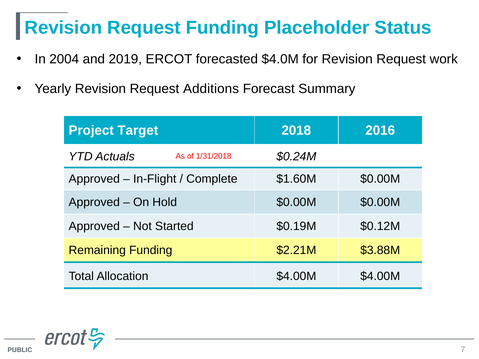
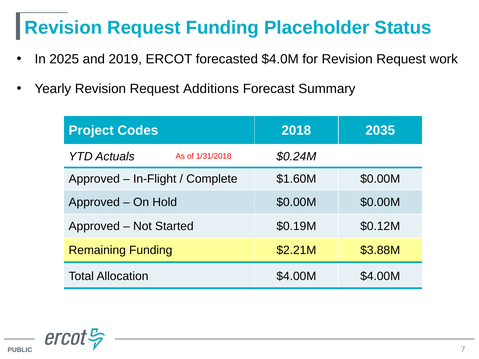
2004: 2004 -> 2025 (64, 59)
Target: Target -> Codes (138, 131)
2016: 2016 -> 2035 (380, 131)
